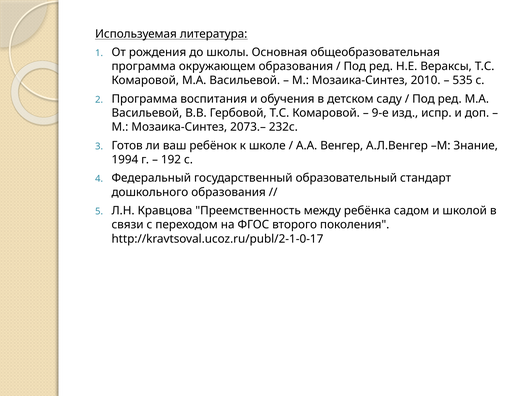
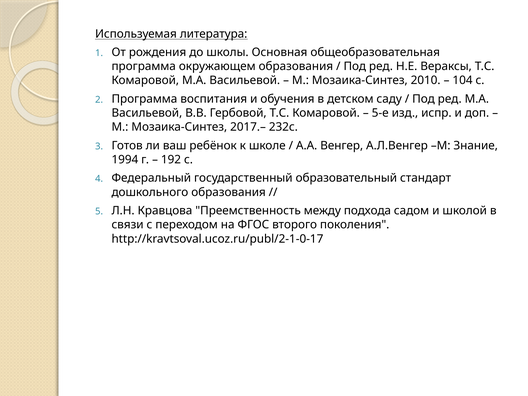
535: 535 -> 104 (463, 80)
9-е: 9-е -> 5-е (380, 113)
2073.–: 2073.– -> 2017.– (248, 127)
ребёнка: ребёнка -> подхода (367, 211)
